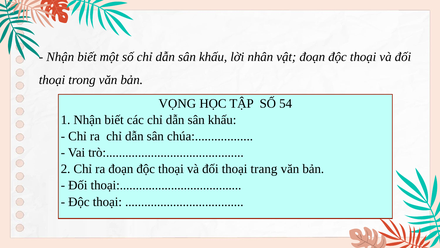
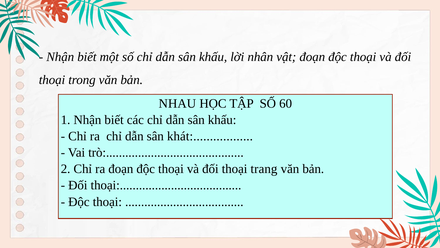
VỌNG: VỌNG -> NHAU (177, 103)
54: 54 -> 60 (286, 103)
chúa: chúa -> khát (210, 136)
